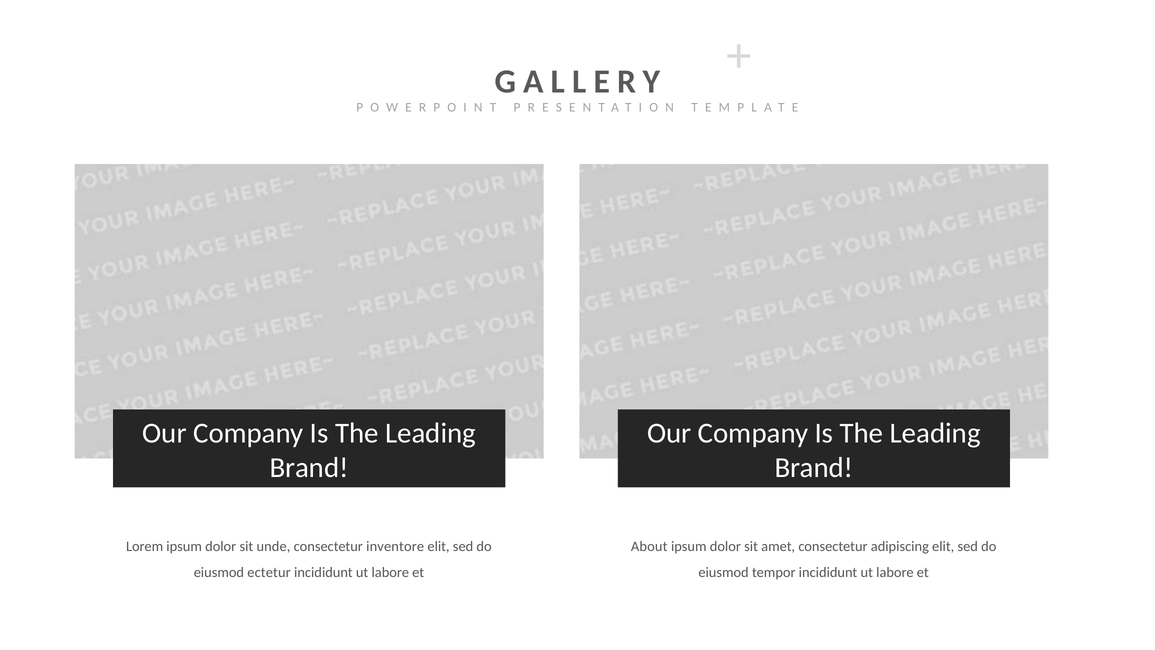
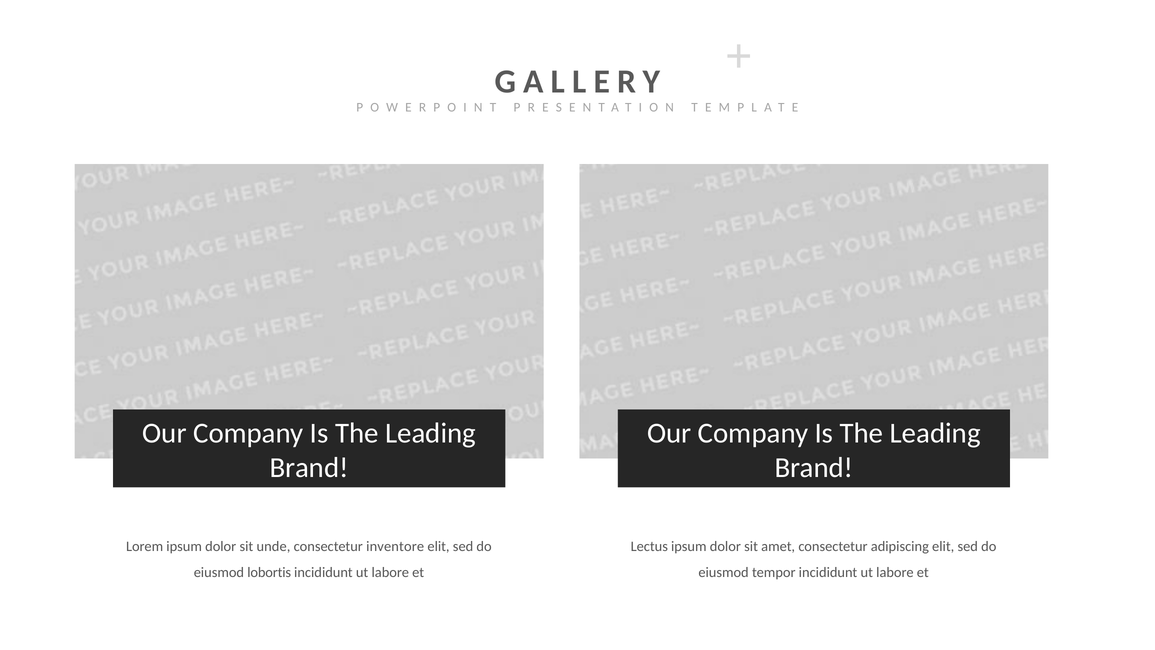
About: About -> Lectus (649, 546)
ectetur: ectetur -> lobortis (269, 572)
